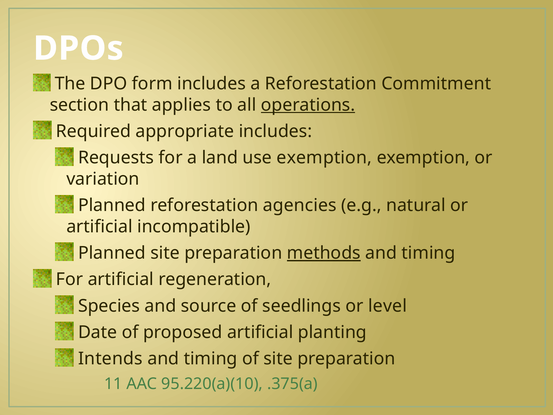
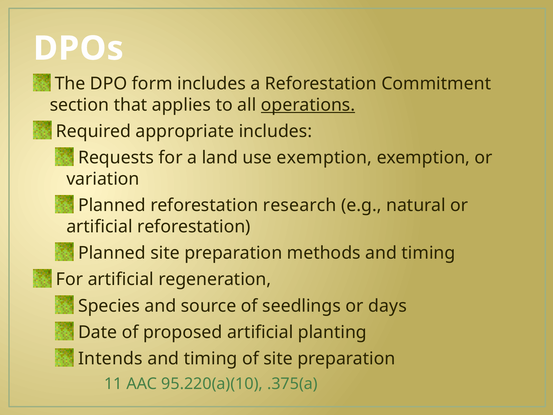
agencies: agencies -> research (300, 205)
artificial incompatible: incompatible -> reforestation (194, 226)
methods underline: present -> none (324, 253)
level: level -> days (388, 306)
